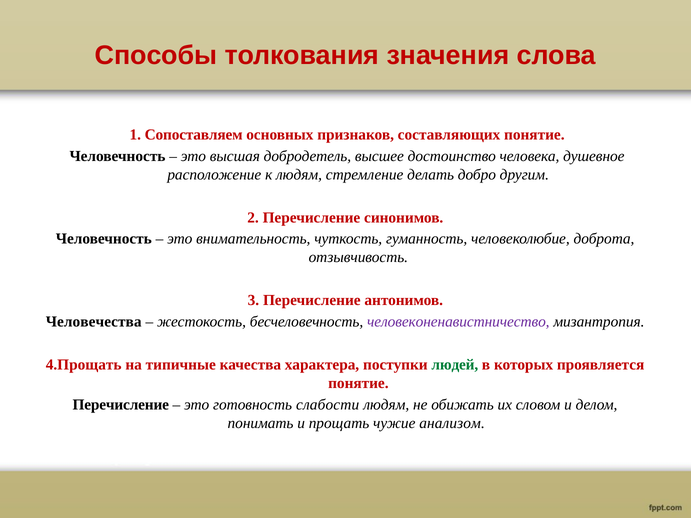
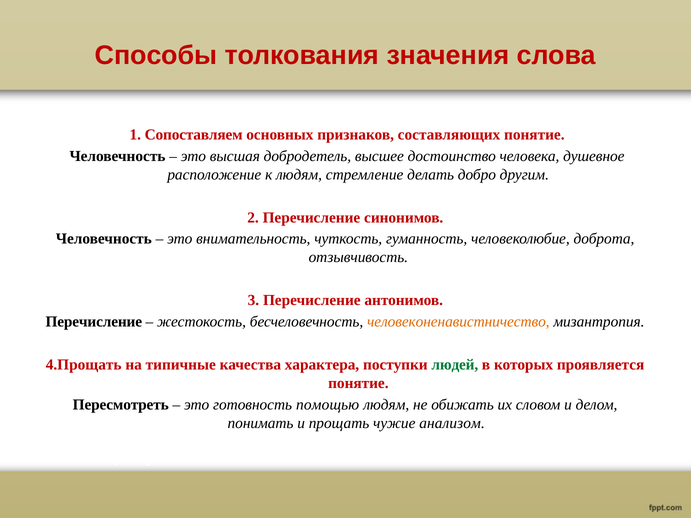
Человечества: Человечества -> Перечисление (94, 322)
человеконенавистничество colour: purple -> orange (458, 322)
Перечисление: Перечисление -> Пересмотреть (121, 405)
слабости: слабости -> помощью (328, 405)
